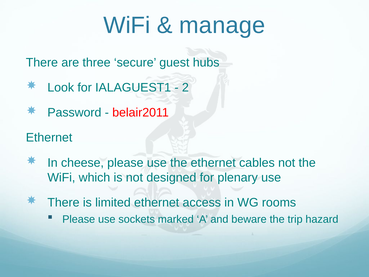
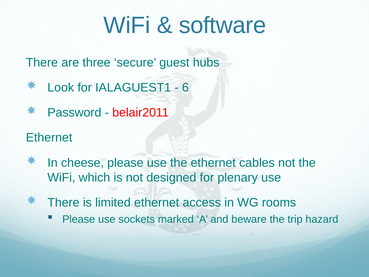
manage: manage -> software (222, 25)
2: 2 -> 6 (185, 88)
